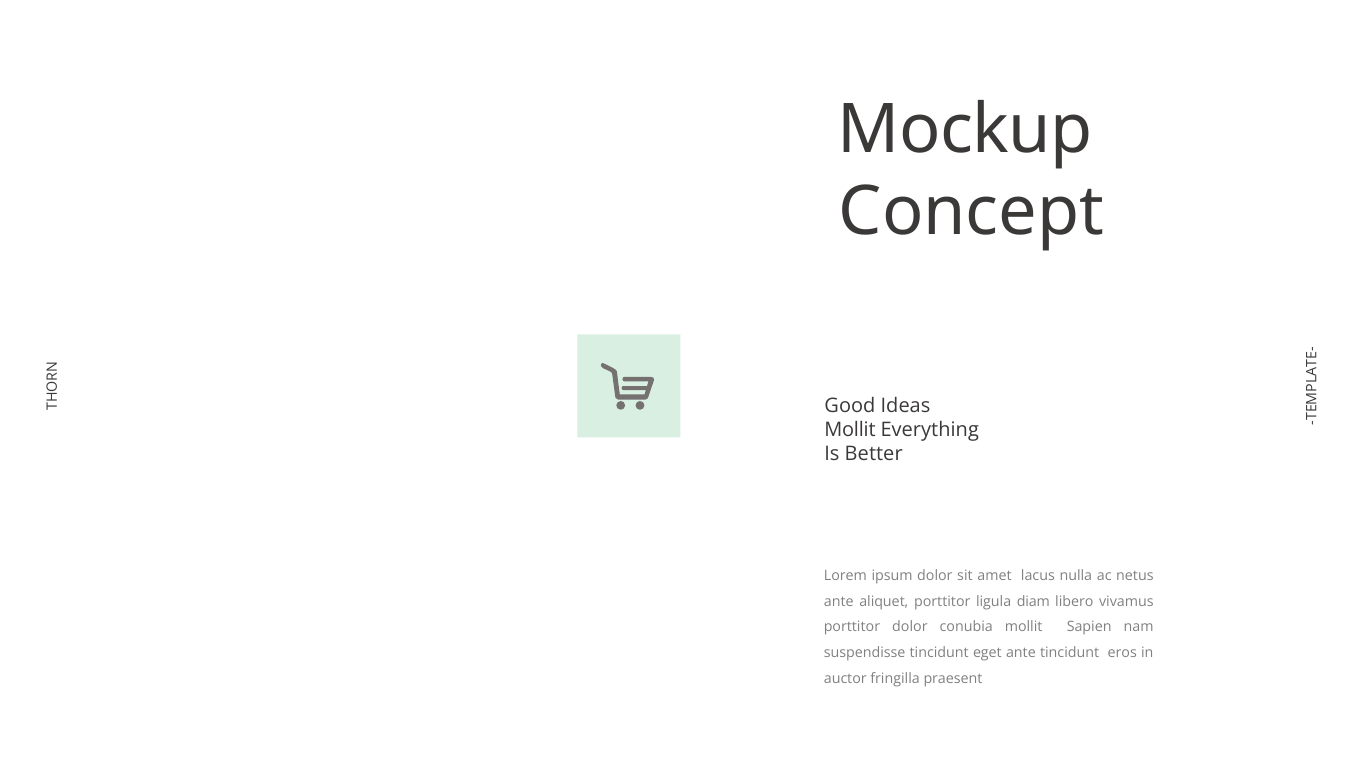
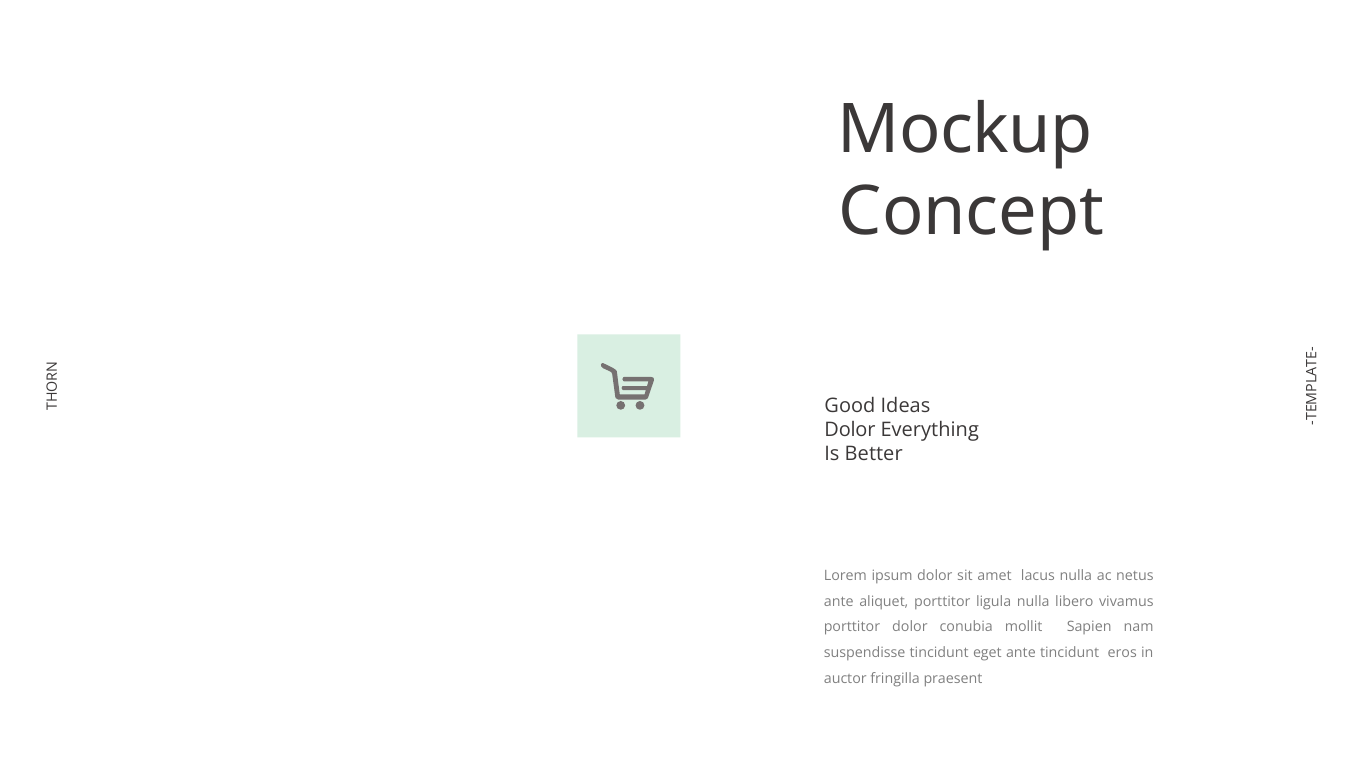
Mollit: Mollit -> Dolor (850, 430)
ligula diam: diam -> nulla (1033, 601)
